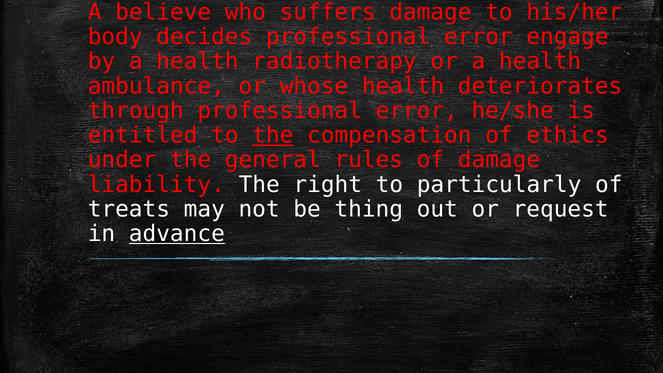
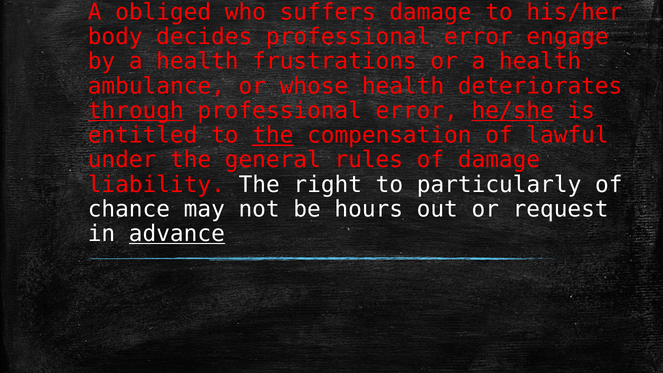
believe: believe -> obliged (163, 12)
radiotherapy: radiotherapy -> frustrations (334, 61)
through underline: none -> present (136, 111)
he/she underline: none -> present (513, 111)
ethics: ethics -> lawful (567, 135)
treats: treats -> chance (129, 209)
thing: thing -> hours (369, 209)
